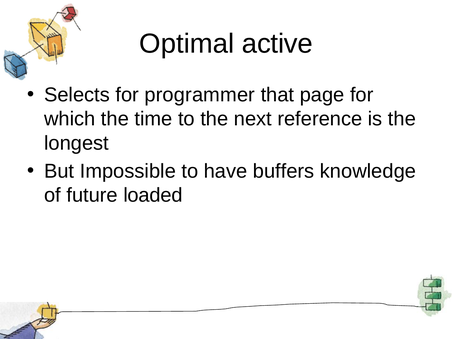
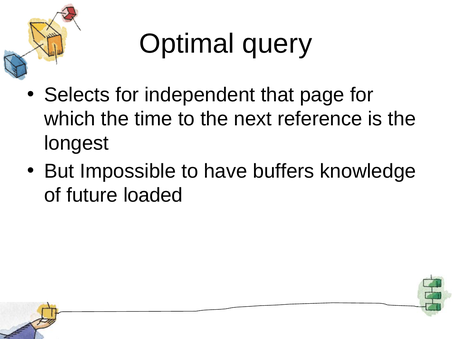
active: active -> query (277, 44)
programmer: programmer -> independent (200, 95)
